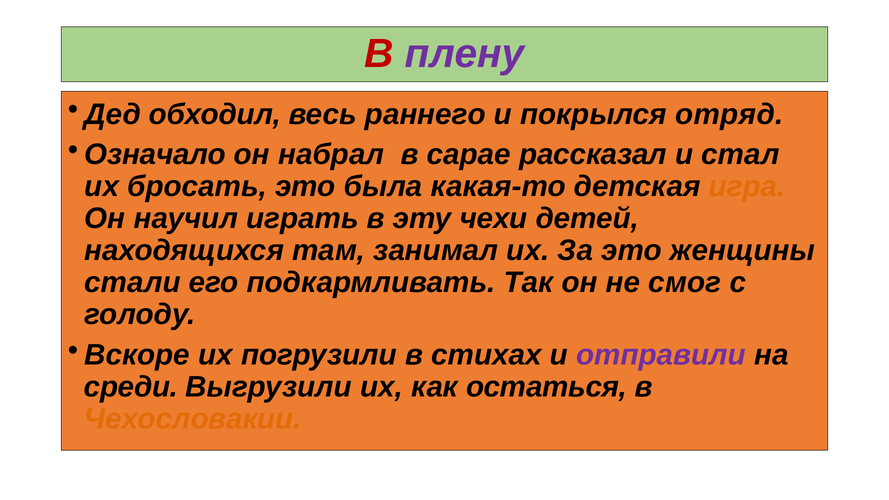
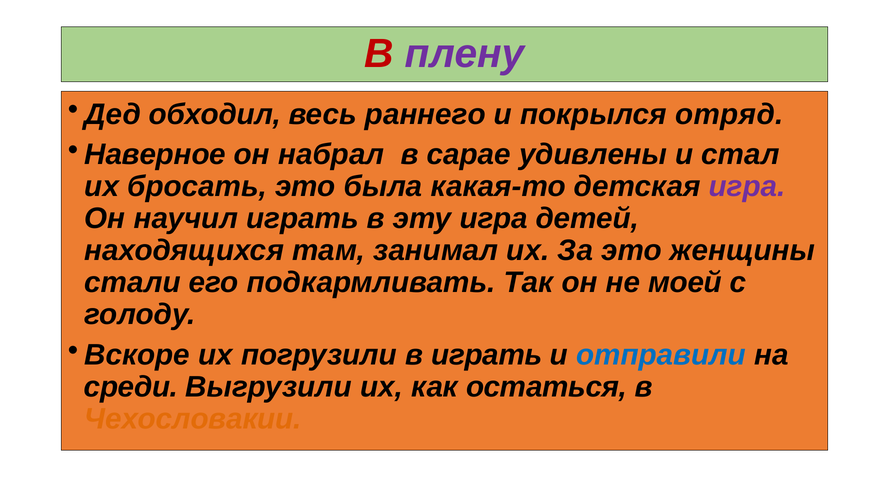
Означало: Означало -> Наверное (155, 155)
рассказал: рассказал -> удивлены (593, 155)
игра colour: orange -> purple (747, 187)
эту чехи: чехи -> игра (494, 219)
смог: смог -> моей (685, 283)
в стихах: стихах -> играть (487, 355)
отправили colour: purple -> blue (661, 355)
